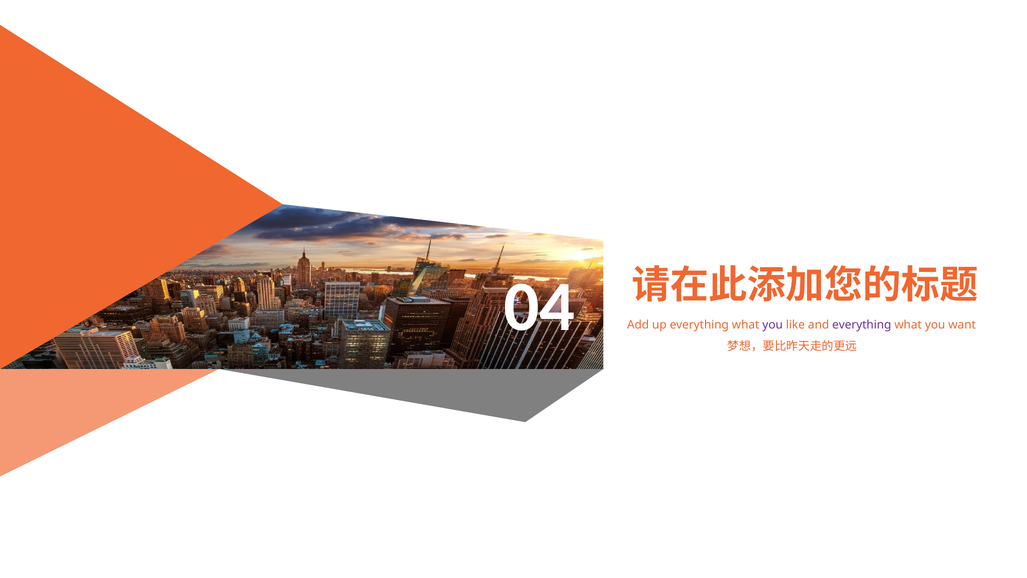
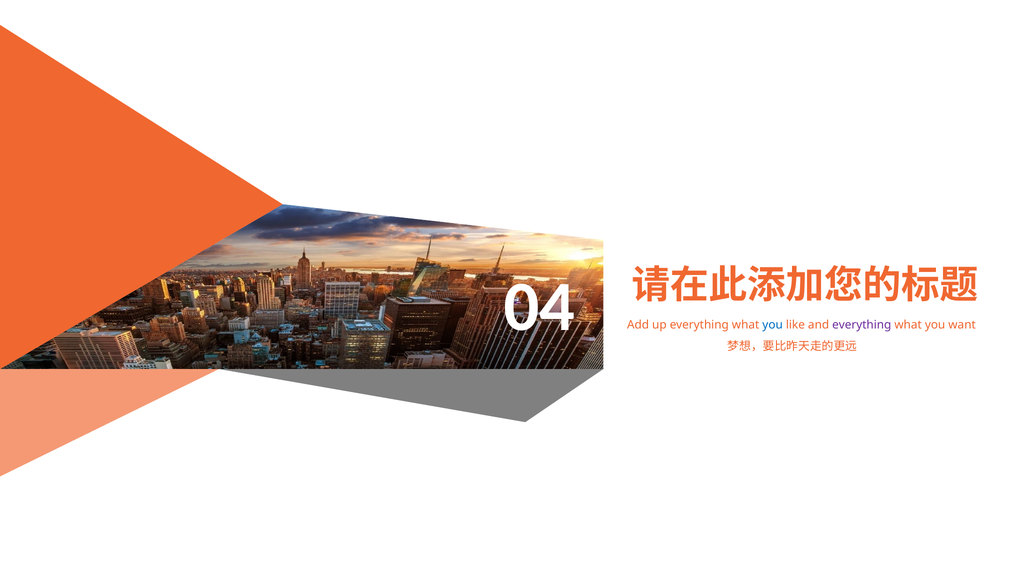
you colour: purple -> blue (773, 325)
